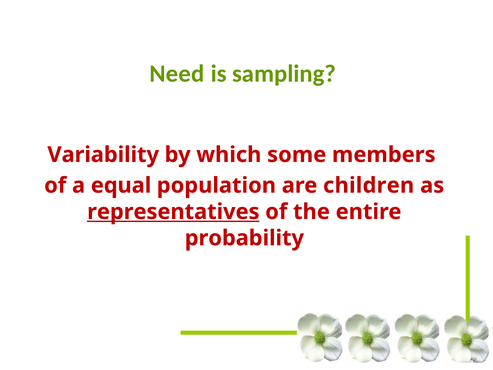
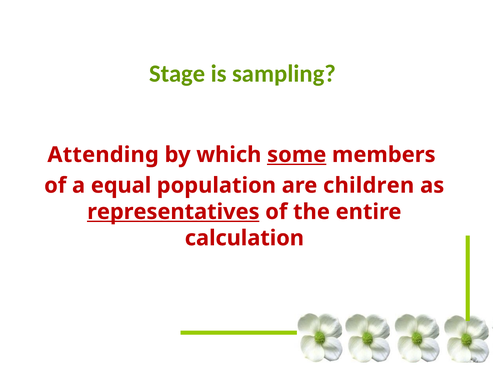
Need: Need -> Stage (177, 74)
Variability: Variability -> Attending (103, 155)
some underline: none -> present (297, 155)
probability: probability -> calculation (244, 238)
